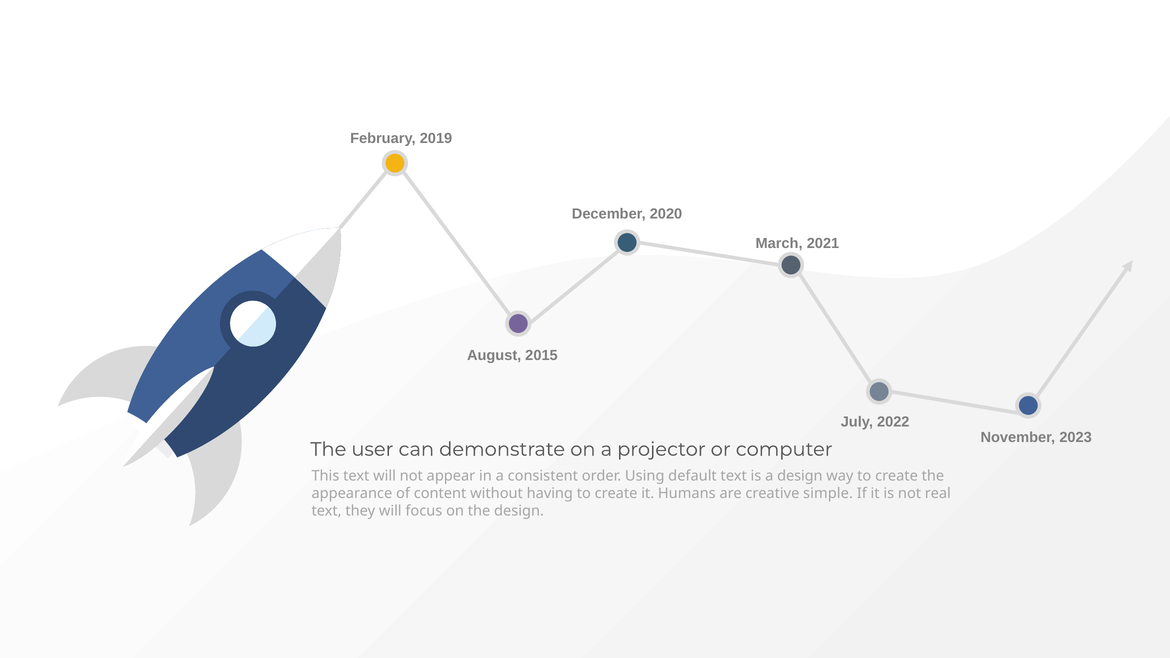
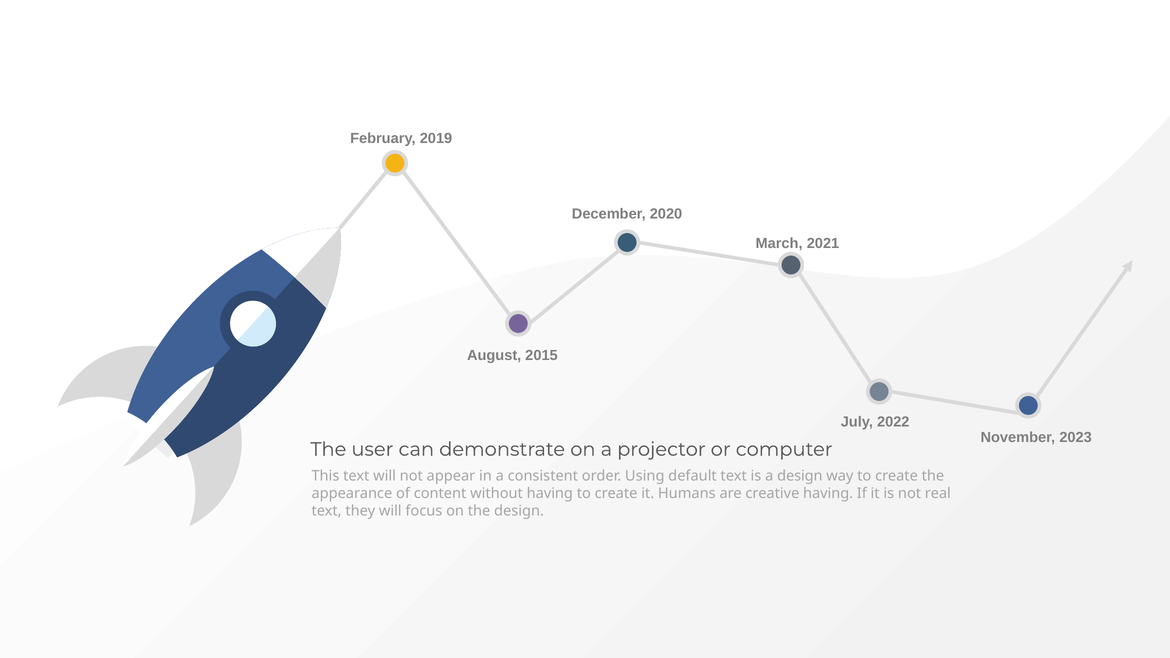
creative simple: simple -> having (828, 494)
